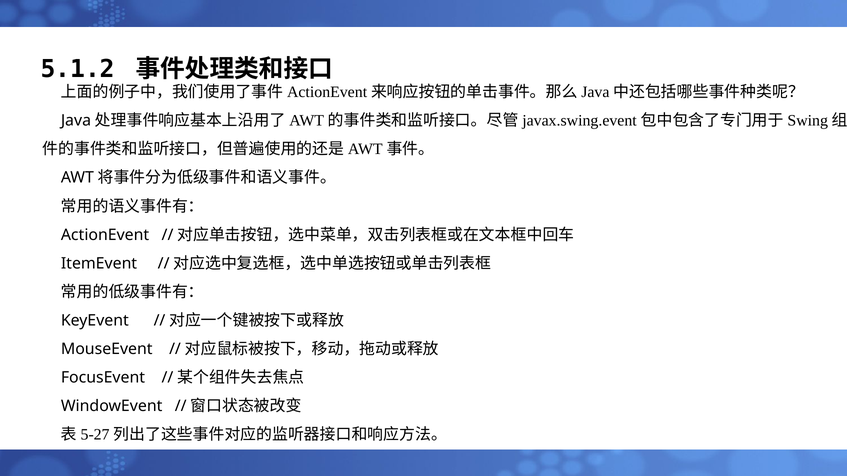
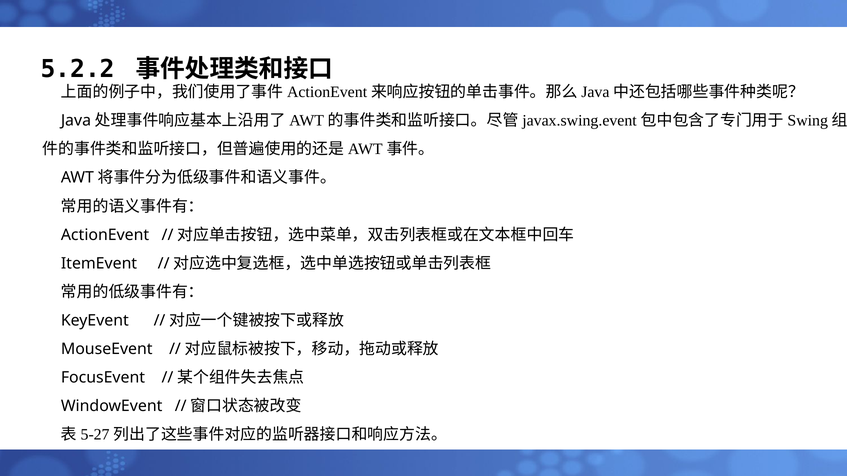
5.1.2: 5.1.2 -> 5.2.2 (78, 69)
